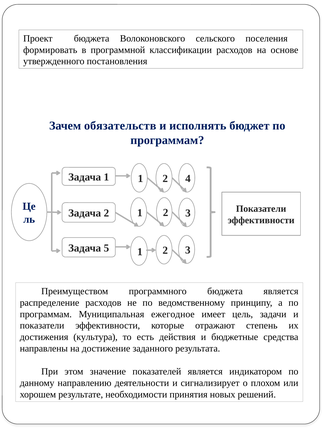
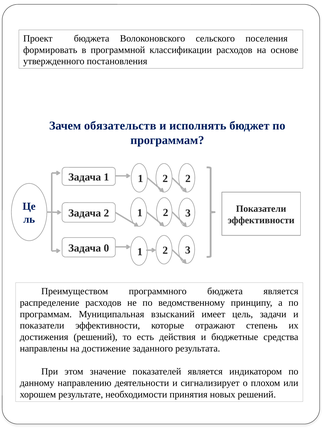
2 4: 4 -> 2 (188, 178)
5: 5 -> 0 (106, 248)
ежегодное: ежегодное -> взысканий (173, 314)
достижения культура: культура -> решений (96, 337)
